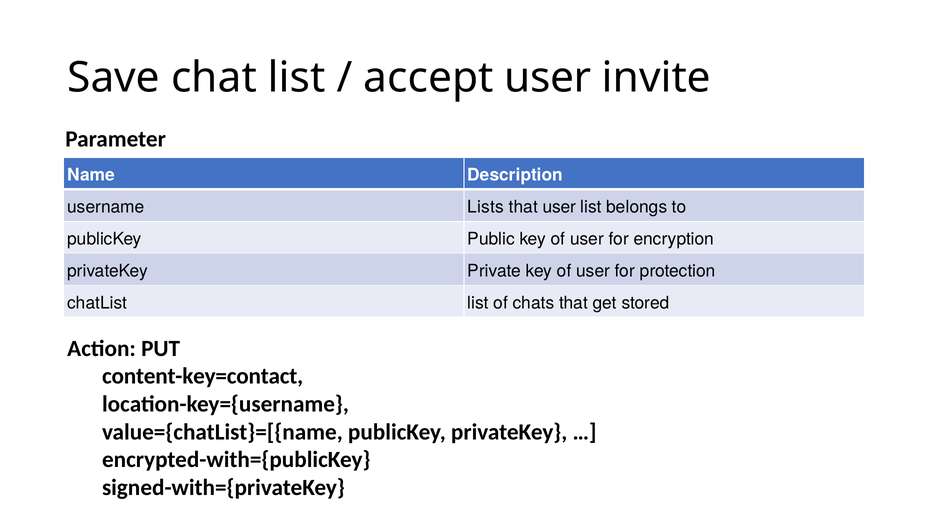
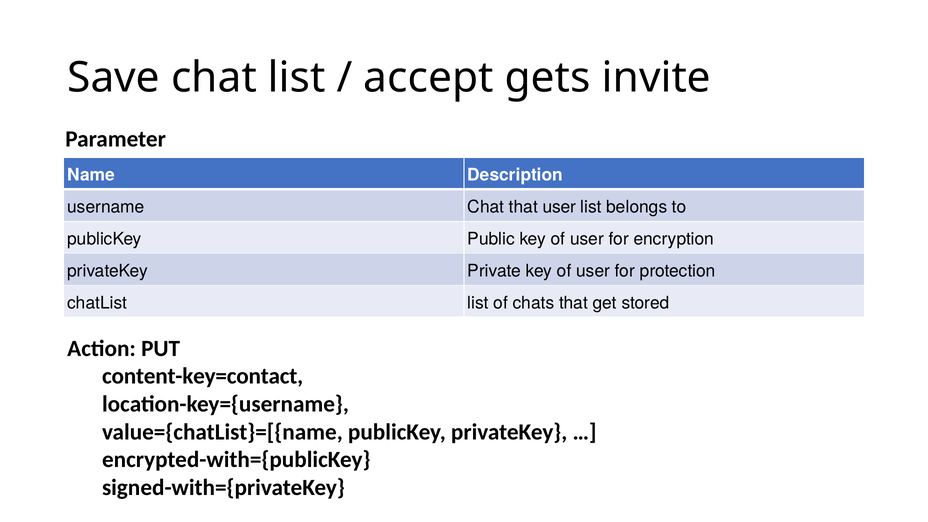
accept user: user -> gets (548, 78)
username Lists: Lists -> Chat (486, 207)
